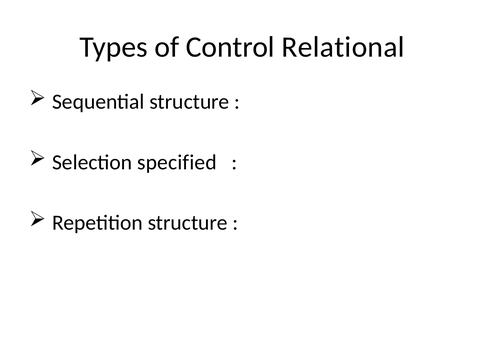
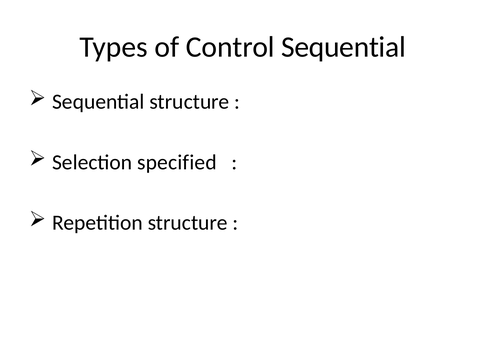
Control Relational: Relational -> Sequential (343, 47)
